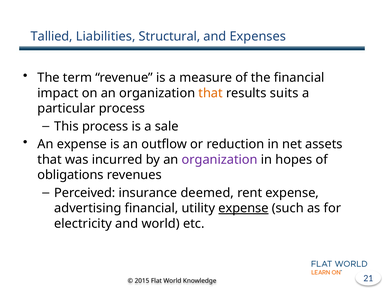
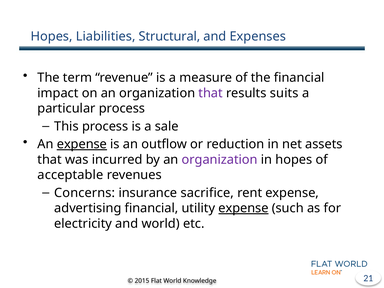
Tallied: Tallied -> Hopes (52, 36)
that colour: orange -> purple (211, 93)
expense underline: none -> present (82, 144)
obligations: obligations -> acceptable (70, 175)
Perceived: Perceived -> Concerns (85, 193)
deemed: deemed -> sacrifice (207, 193)
